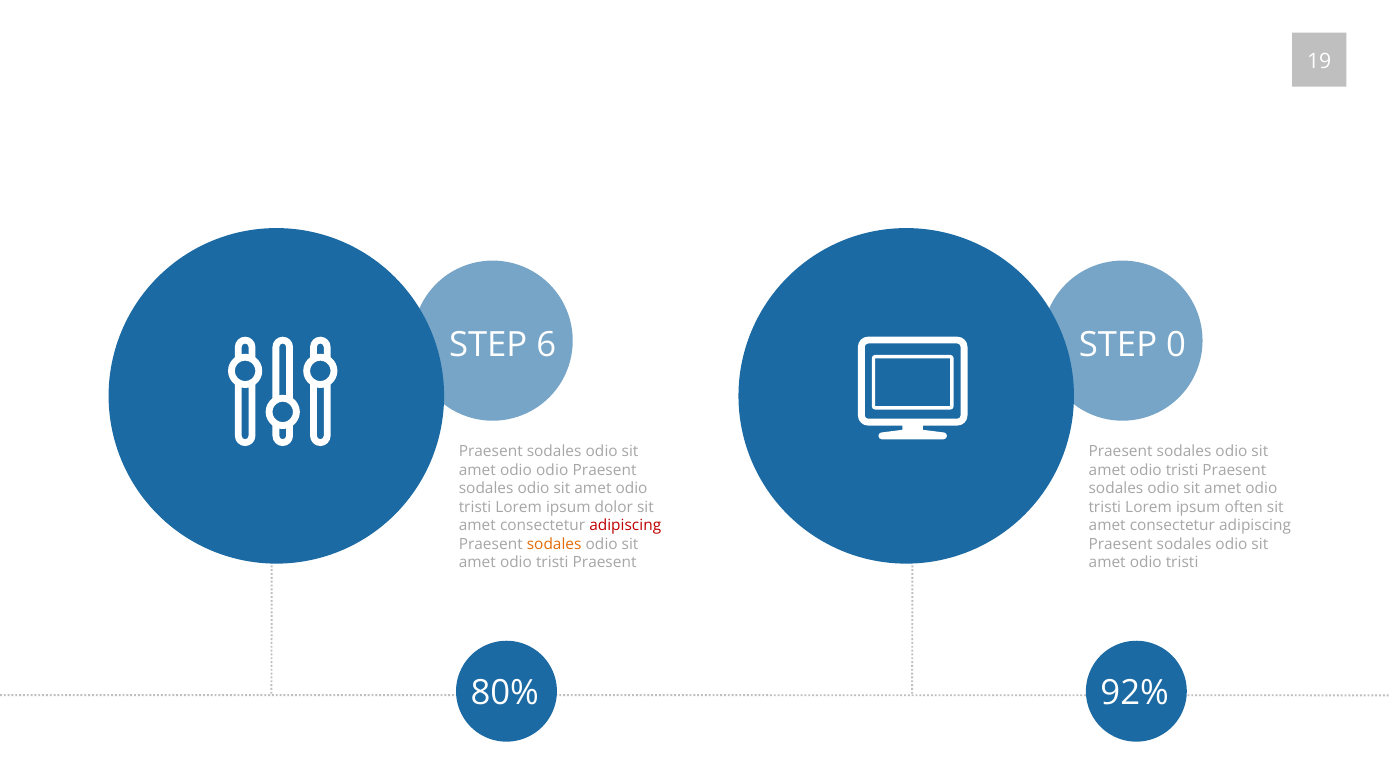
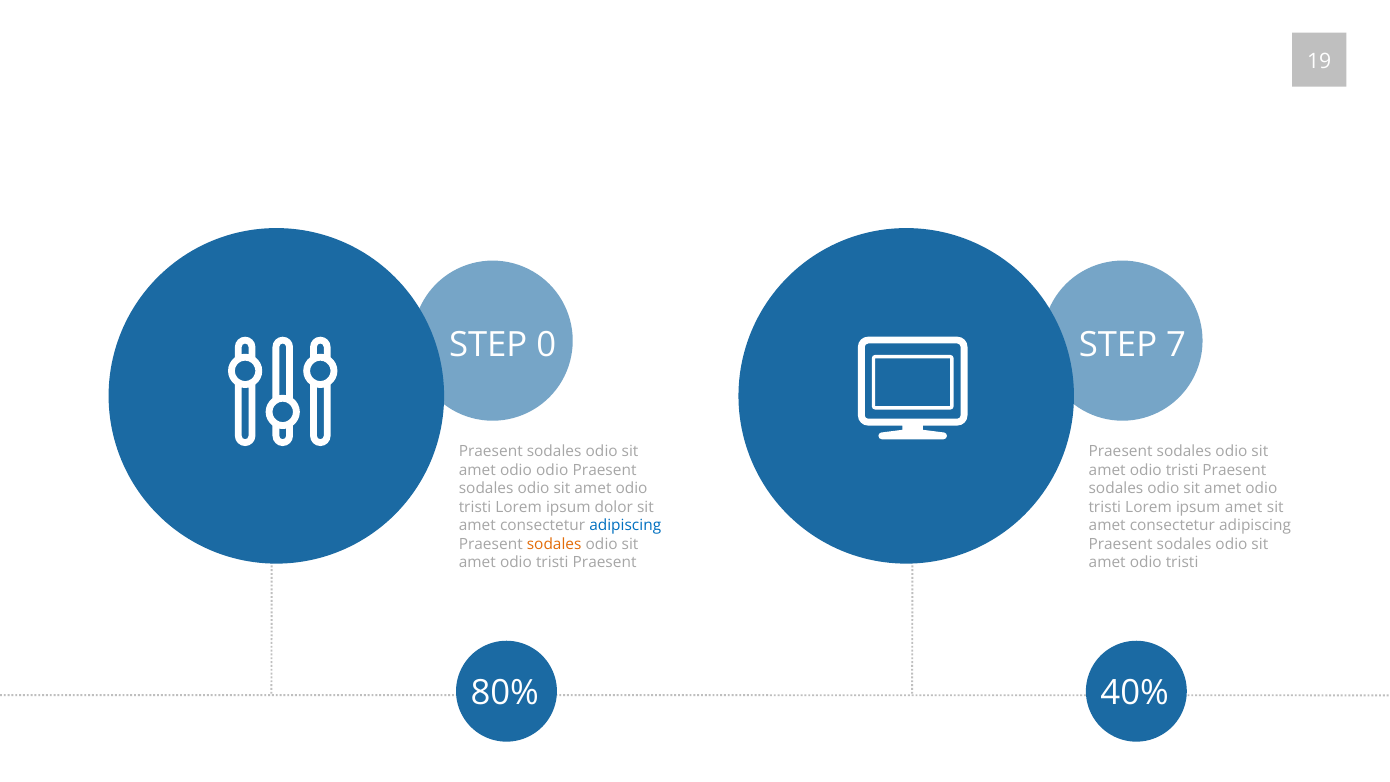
6: 6 -> 0 (546, 345)
0: 0 -> 7 (1176, 345)
ipsum often: often -> amet (1244, 507)
adipiscing colour: red -> blue (625, 526)
92%: 92% -> 40% (1135, 693)
